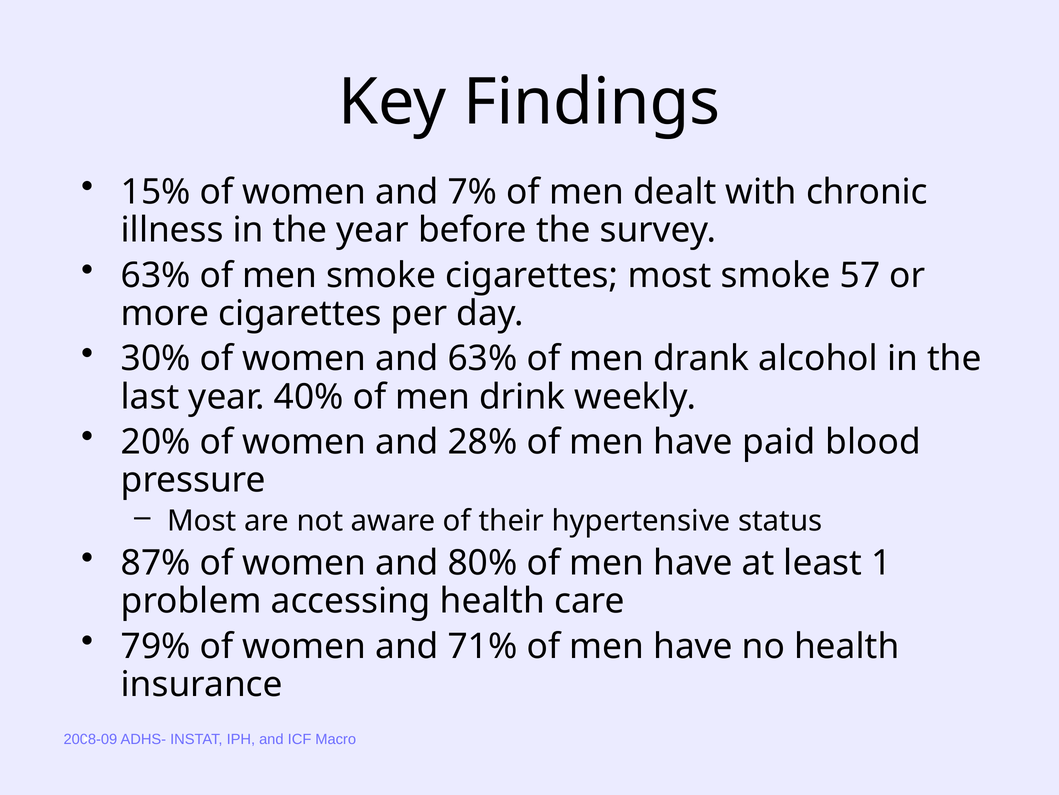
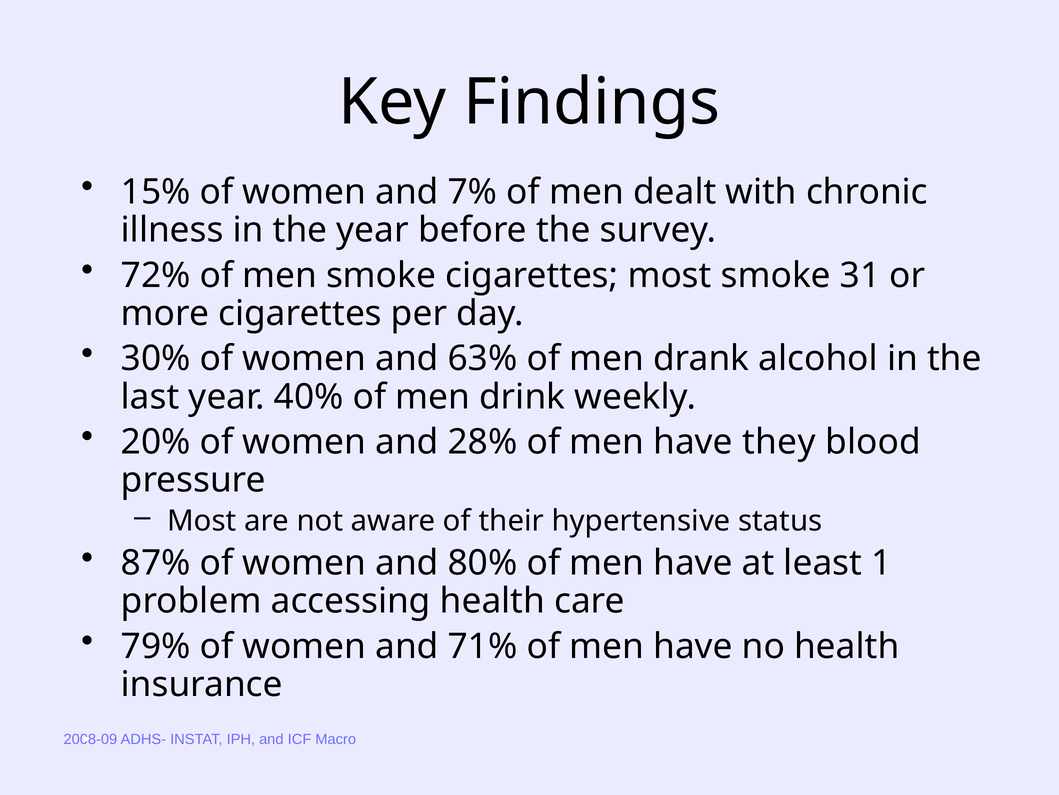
63%: 63% -> 72% (156, 275)
57: 57 -> 31 (860, 275)
paid: paid -> they (779, 442)
